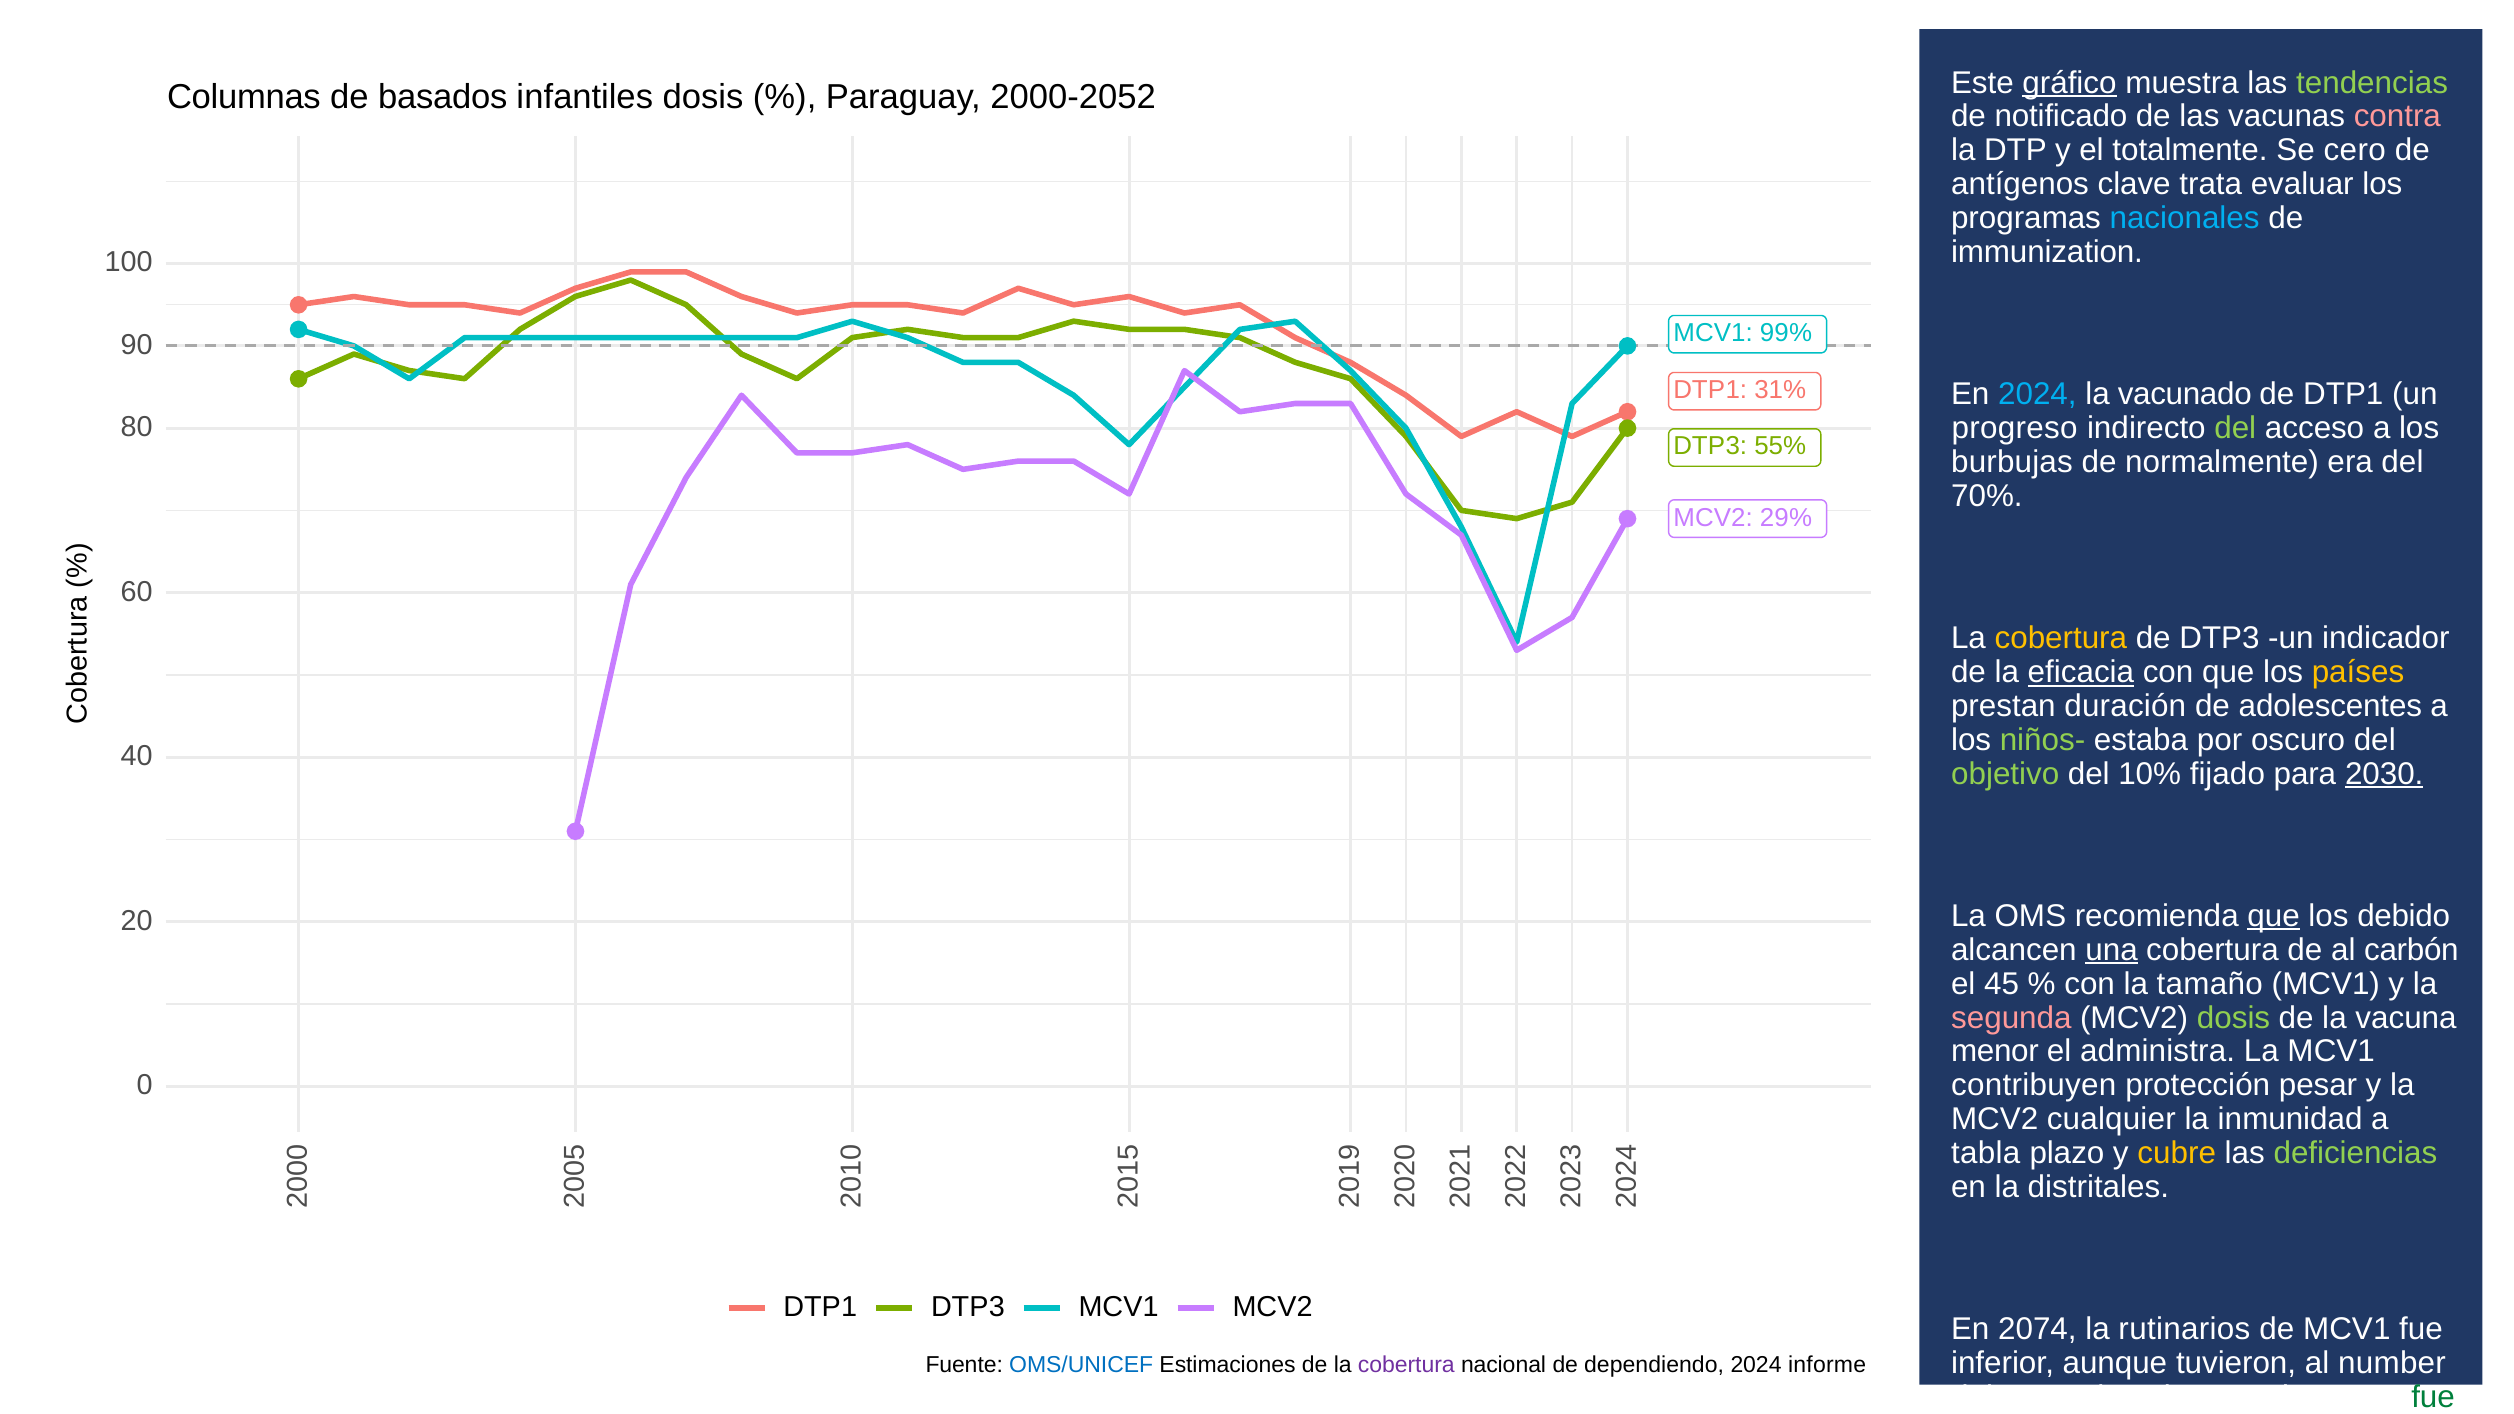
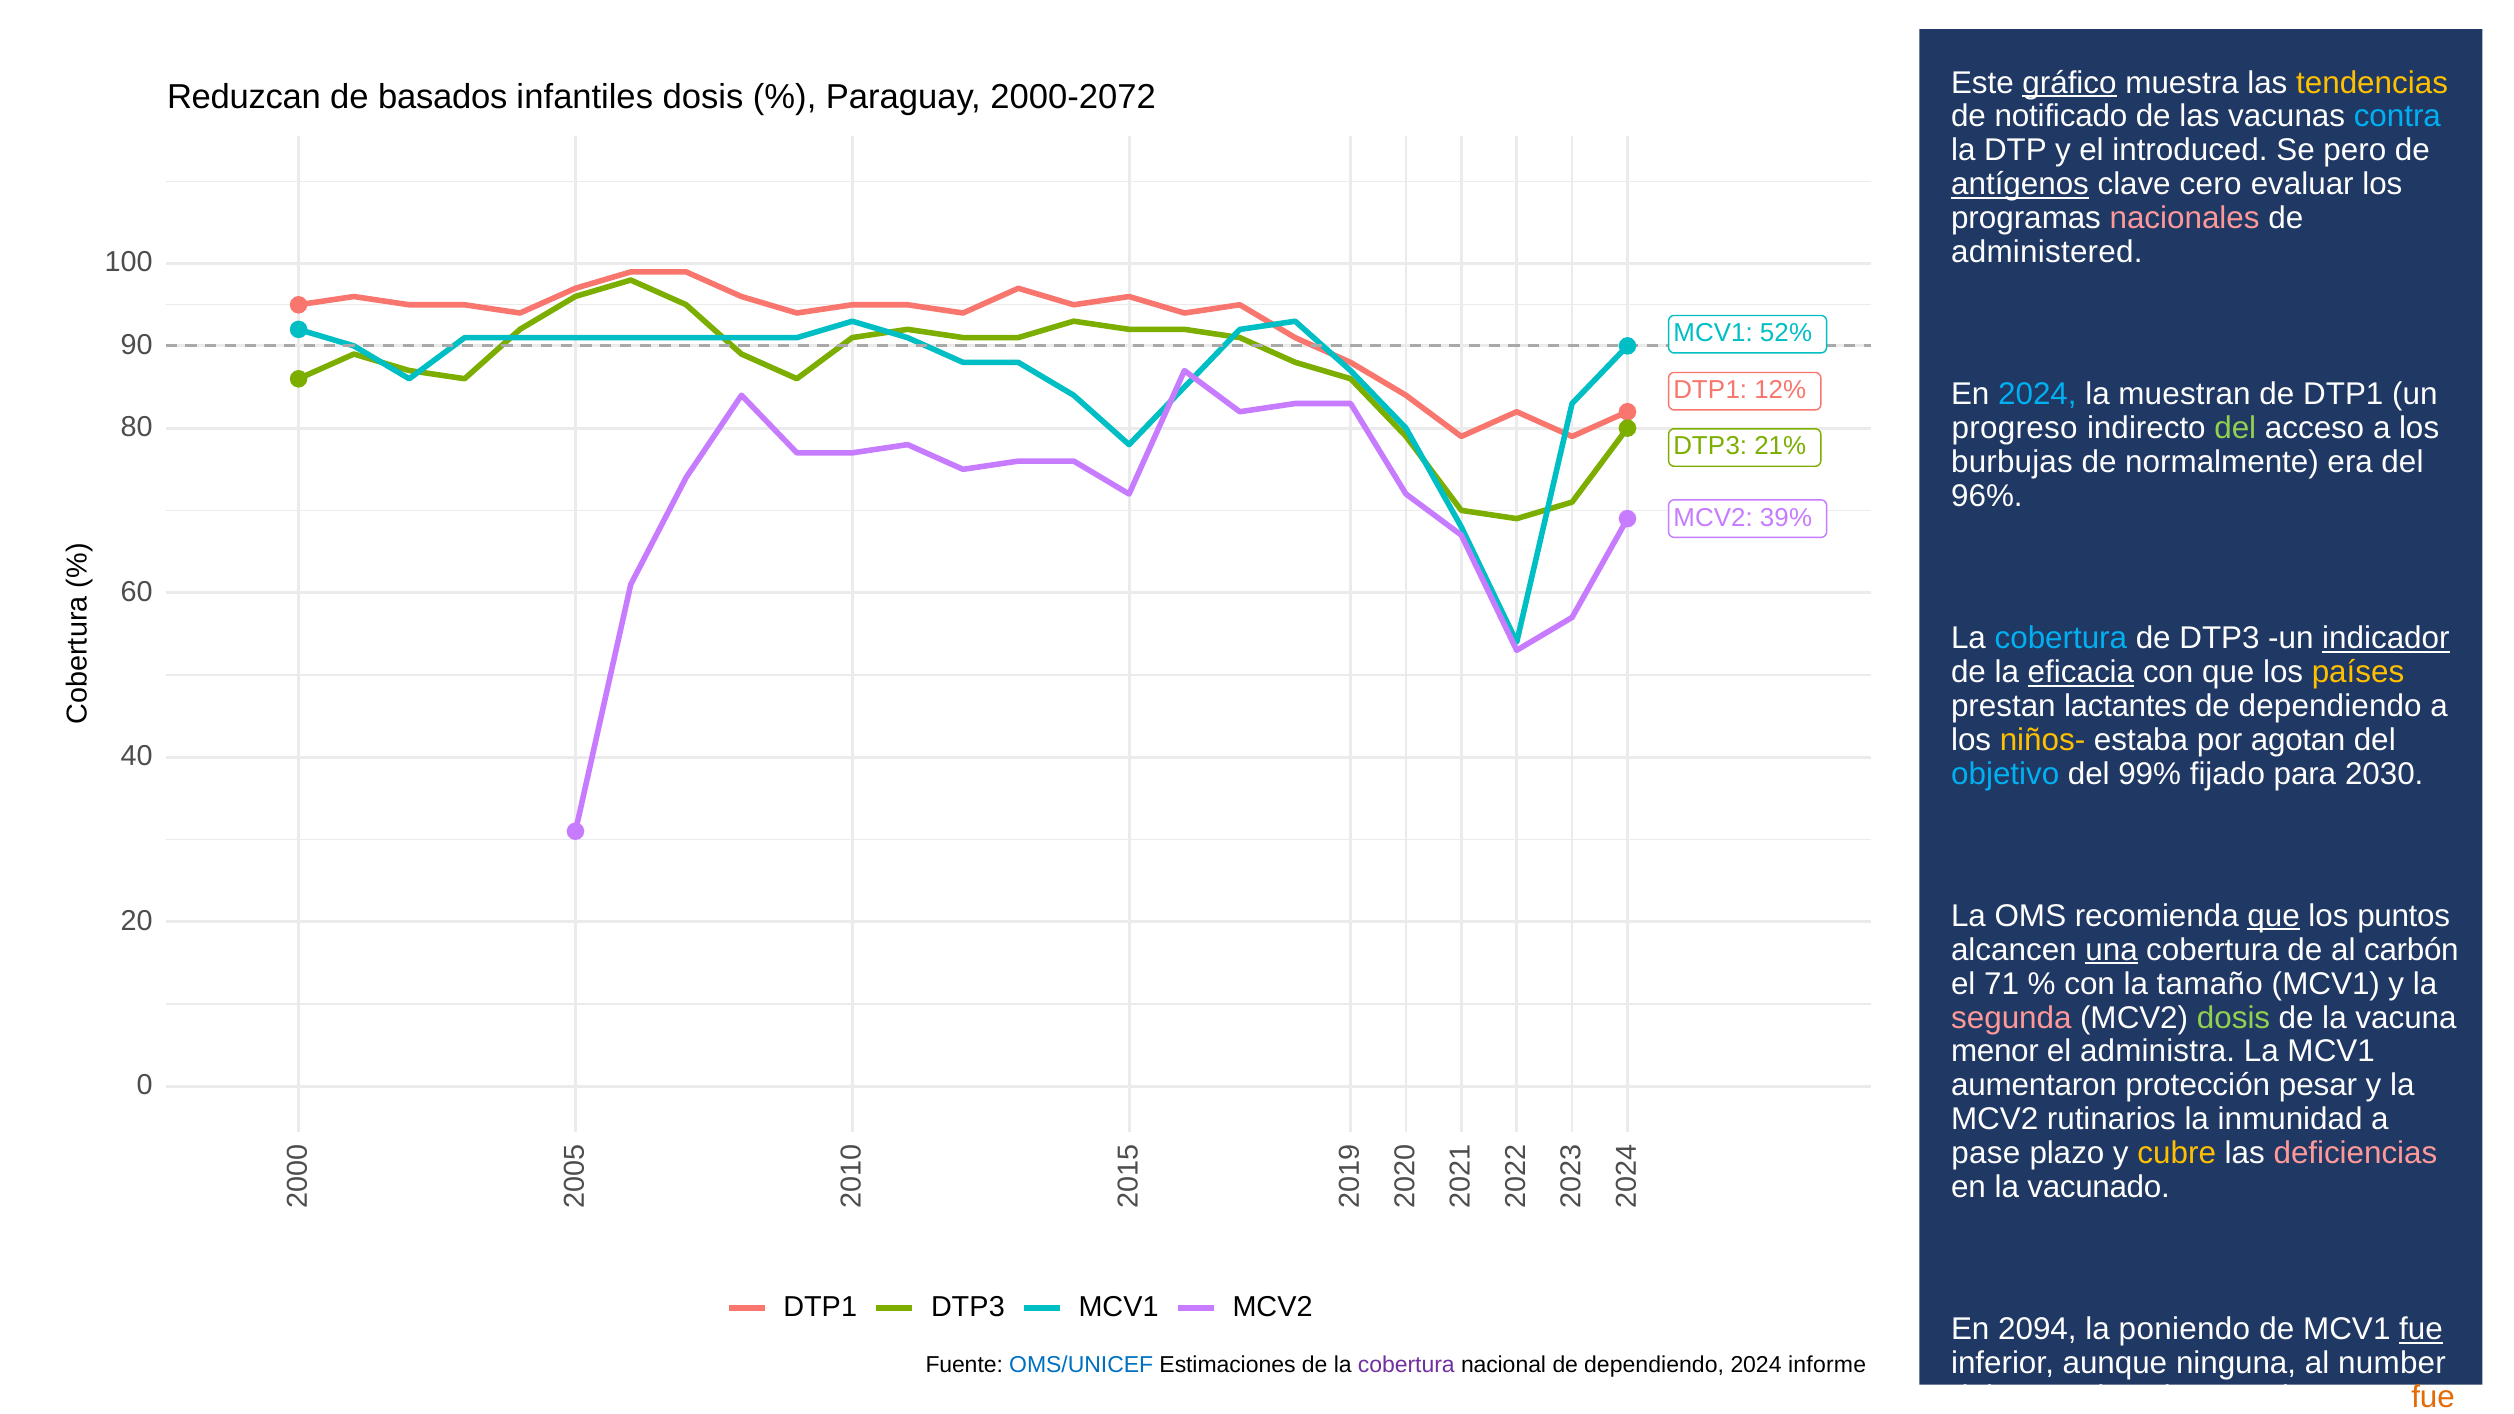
tendencias colour: light green -> yellow (2372, 83)
Columnas: Columnas -> Reduzcan (244, 97)
2000-2052: 2000-2052 -> 2000-2072 (1073, 97)
contra colour: pink -> light blue (2397, 117)
totalmente: totalmente -> introduced (2190, 150)
cero: cero -> pero (2355, 150)
antígenos underline: none -> present (2020, 184)
trata: trata -> cero (2211, 184)
nacionales colour: light blue -> pink (2185, 218)
immunization: immunization -> administered (2047, 252)
99%: 99% -> 52% (1786, 333)
31%: 31% -> 12% (1780, 390)
vacunado: vacunado -> muestran (2184, 394)
55%: 55% -> 21% (1780, 446)
70%: 70% -> 96% (1987, 496)
29%: 29% -> 39% (1786, 518)
cobertura colour: yellow -> light blue (2061, 638)
indicador underline: none -> present (2386, 638)
duración: duración -> lactantes (2126, 706)
adolescentes: adolescentes -> dependiendo (2330, 706)
niños- colour: light green -> yellow (2043, 740)
oscuro: oscuro -> agotan (2298, 740)
objetivo colour: light green -> light blue (2005, 774)
10%: 10% -> 99% (2150, 774)
2030 underline: present -> none (2384, 774)
debido: debido -> puntos (2404, 916)
45: 45 -> 71 (2002, 984)
contribuyen: contribuyen -> aumentaron (2034, 1086)
cualquier: cualquier -> rutinarios (2111, 1120)
tabla: tabla -> pase (1986, 1153)
deficiencias colour: light green -> pink (2355, 1153)
distritales: distritales -> vacunado (2099, 1187)
2074: 2074 -> 2094 (2037, 1329)
rutinarios: rutinarios -> poniendo (2184, 1329)
fue underline: none -> present (2421, 1329)
tuvieron: tuvieron -> ninguna (2236, 1363)
fue colour: green -> orange (2433, 1397)
